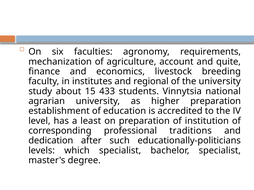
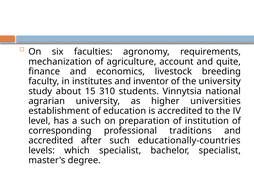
regional: regional -> inventor (151, 82)
433: 433 -> 310 (107, 91)
higher preparation: preparation -> universities (216, 101)
a least: least -> such (91, 121)
dedication: dedication -> accredited (51, 141)
educationally-politicians: educationally-politicians -> educationally-countries (189, 141)
